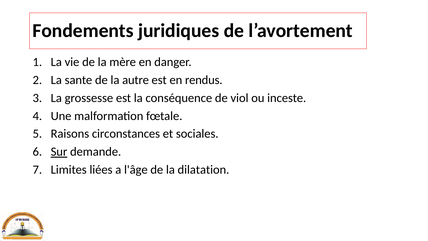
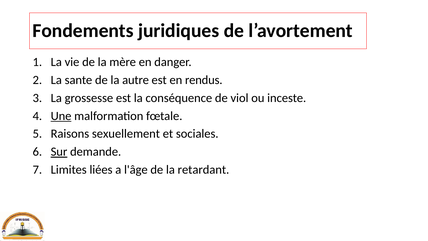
Une underline: none -> present (61, 116)
circonstances: circonstances -> sexuellement (126, 134)
dilatation: dilatation -> retardant (203, 170)
